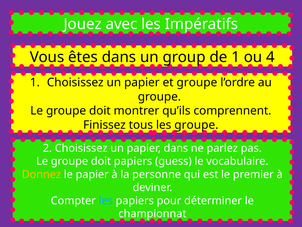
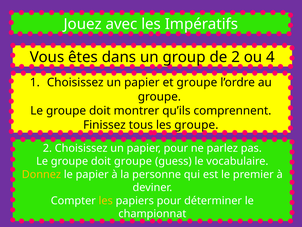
de 1: 1 -> 2 (236, 57)
papier dans: dans -> pour (176, 148)
doit papiers: papiers -> groupe (133, 161)
les colour: light blue -> yellow (106, 200)
